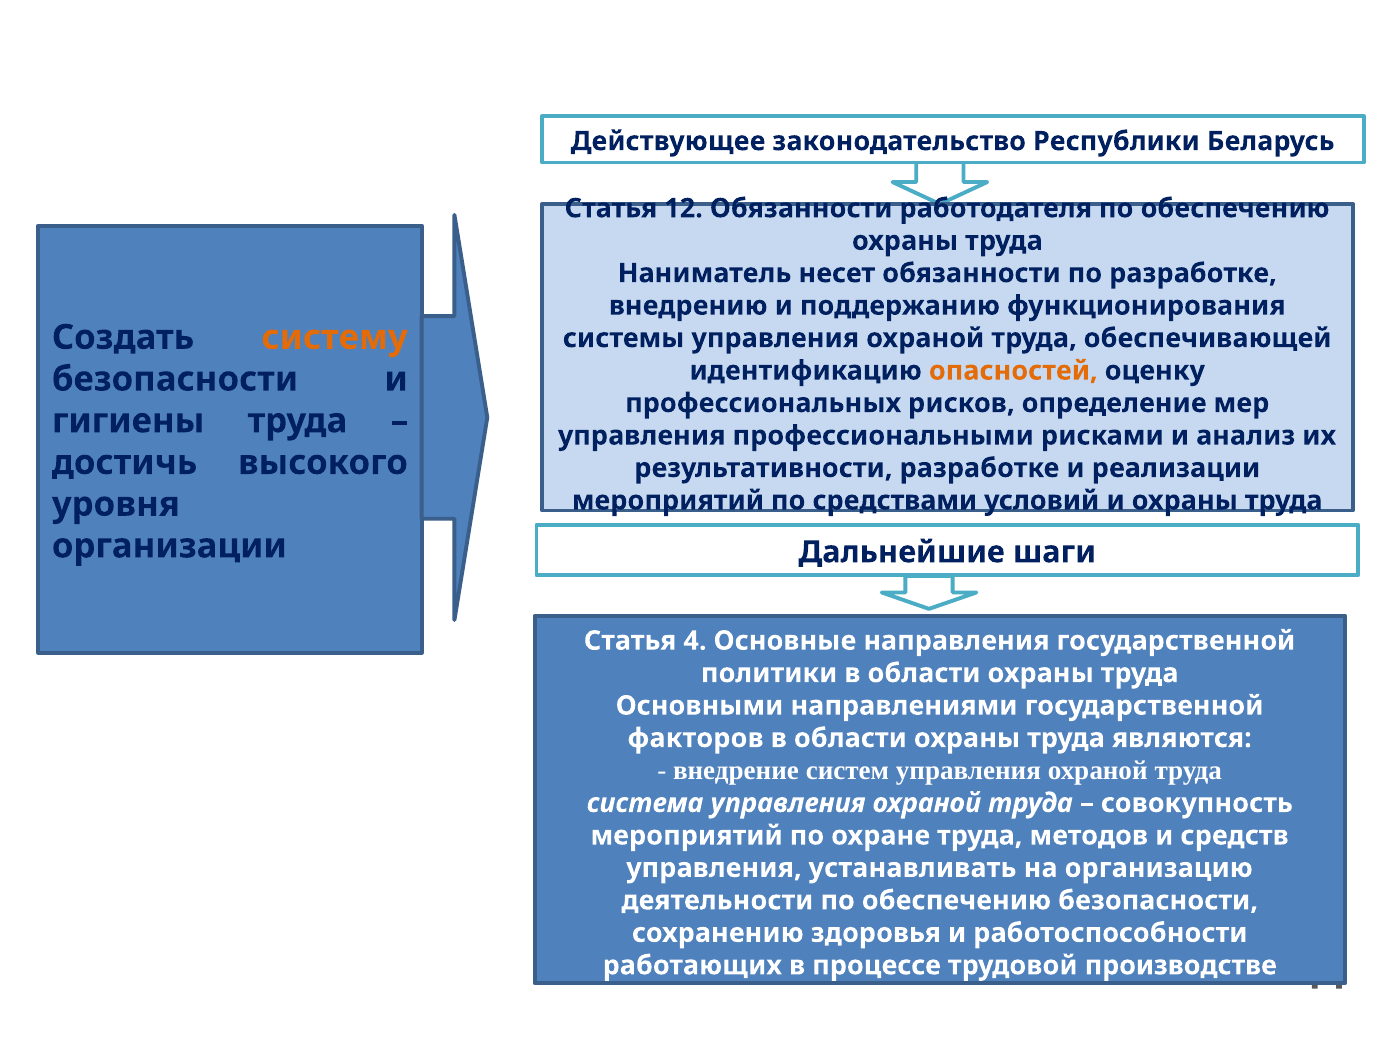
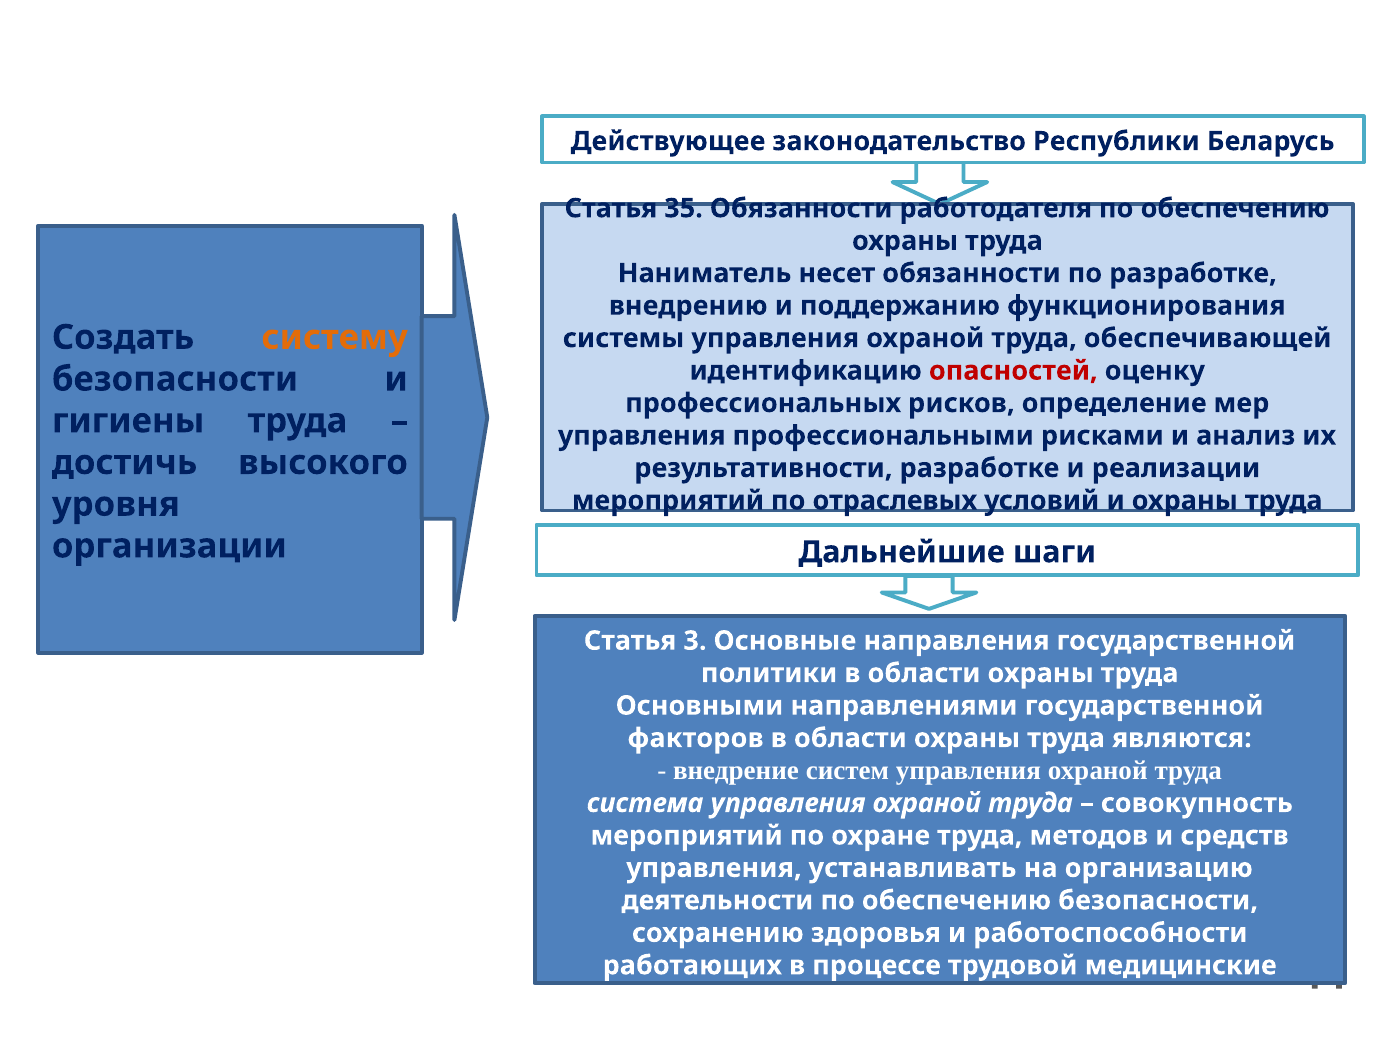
12: 12 -> 35 (684, 208)
опасностей colour: orange -> red (1013, 371)
средствами: средствами -> отраслевых (895, 501)
4: 4 -> 3 (695, 641)
производстве: производстве -> медицинские (1181, 966)
